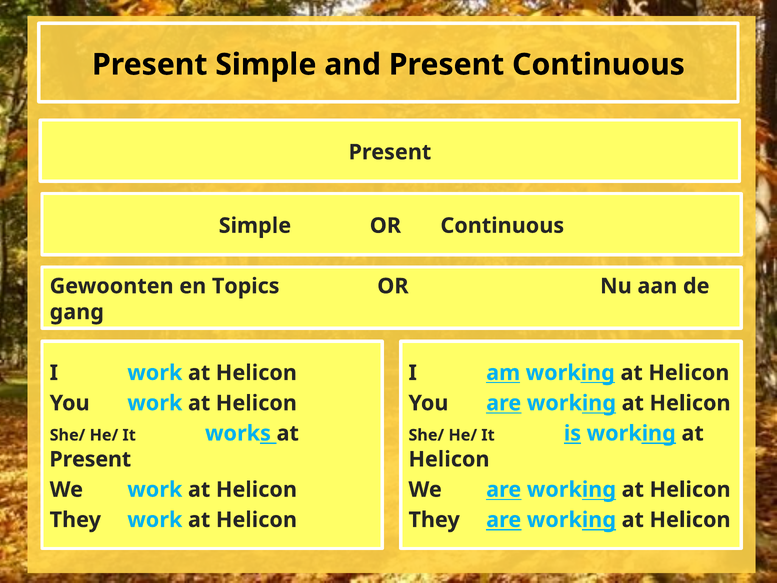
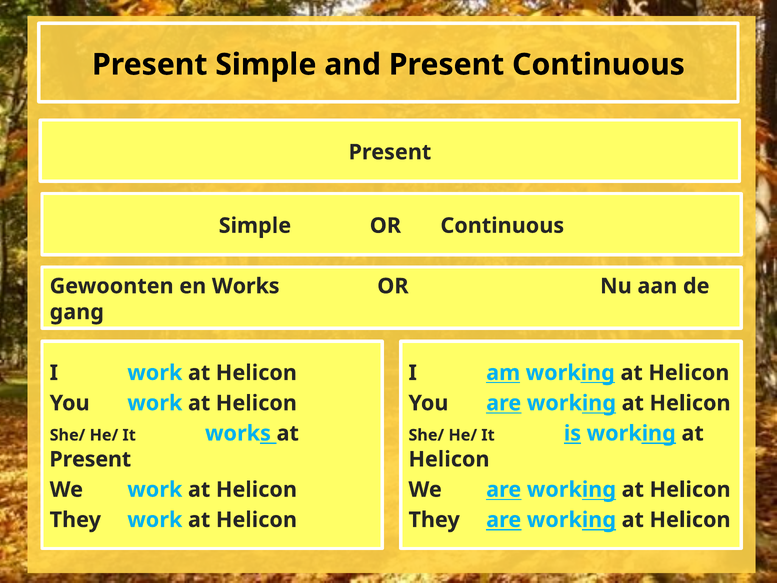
en Topics: Topics -> Works (246, 286)
